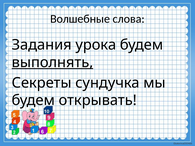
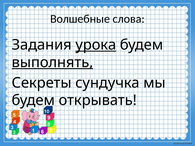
урока underline: none -> present (96, 45)
